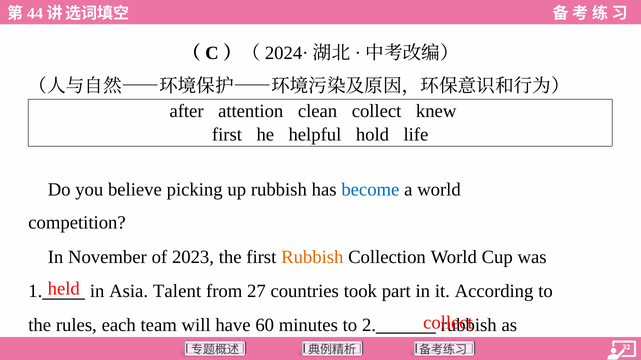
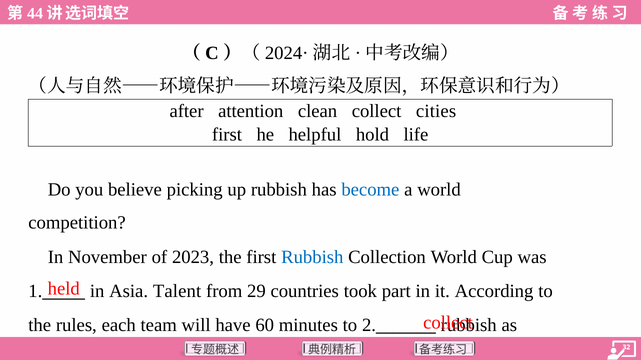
knew: knew -> cities (436, 111)
Rubbish colour: orange -> blue (312, 257)
27: 27 -> 29 (256, 291)
